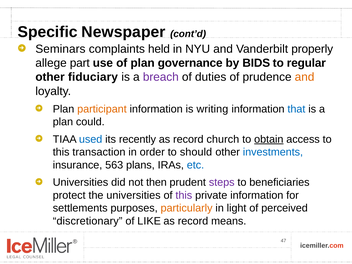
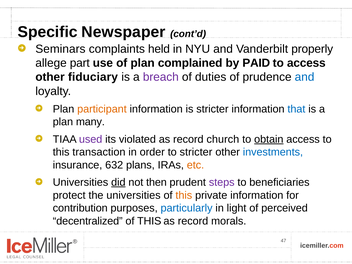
governance: governance -> complained (190, 63)
BIDS: BIDS -> PAID (256, 63)
to regular: regular -> access (306, 63)
and colour: orange -> blue (305, 77)
is writing: writing -> stricter (212, 109)
could: could -> many (90, 122)
used colour: blue -> purple (91, 139)
recently: recently -> violated (137, 139)
to should: should -> stricter (196, 152)
563: 563 -> 632 (114, 165)
etc colour: blue -> orange (195, 165)
did underline: none -> present (118, 182)
this colour: purple -> orange (184, 195)
settlements: settlements -> contribution (80, 208)
particularly colour: orange -> blue (187, 208)
discretionary: discretionary -> decentralized (88, 221)
LIKE: LIKE -> THIS (149, 221)
means: means -> morals (229, 221)
